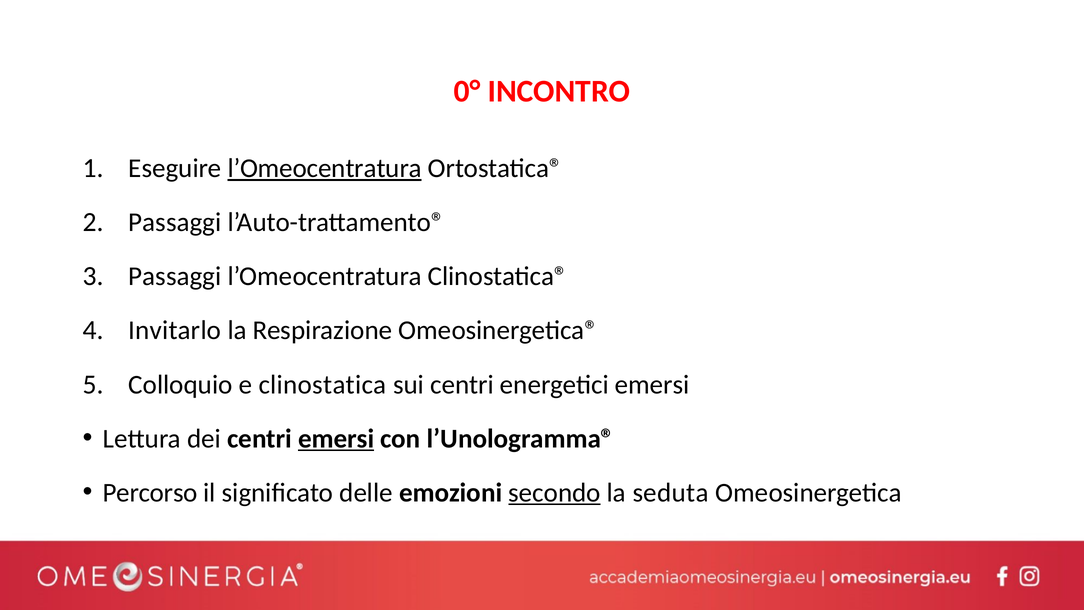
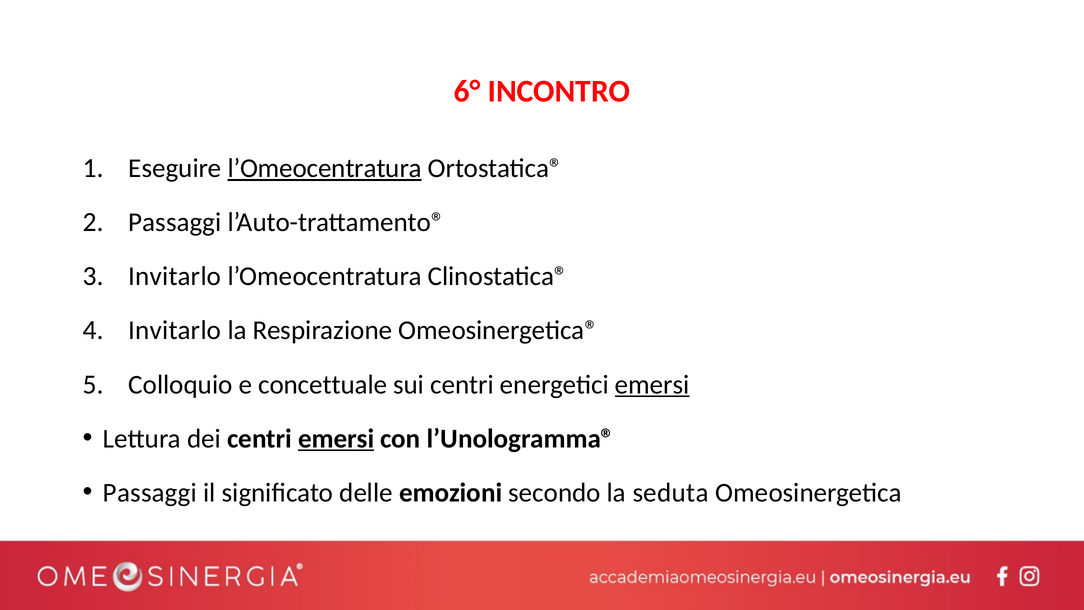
0°: 0° -> 6° (467, 91)
Passaggi: Passaggi -> Invitarlo (175, 276)
clinostatica: clinostatica -> concettuale (323, 384)
emersi underline: none -> present (652, 384)
Percorso: Percorso -> Passaggi (150, 492)
secondo underline: present -> none (555, 492)
